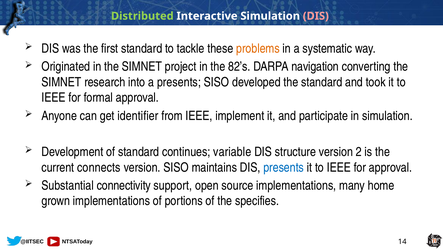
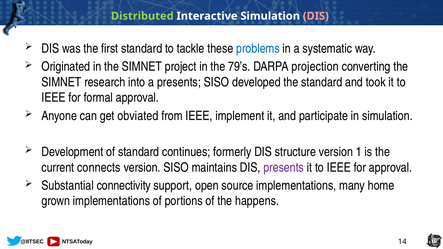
problems colour: orange -> blue (258, 49)
82’s: 82’s -> 79’s (239, 67)
navigation: navigation -> projection (315, 67)
identifier: identifier -> obviated (138, 116)
variable: variable -> formerly (232, 152)
2: 2 -> 1 (359, 152)
presents colour: blue -> purple (284, 168)
specifies: specifies -> happens (257, 201)
